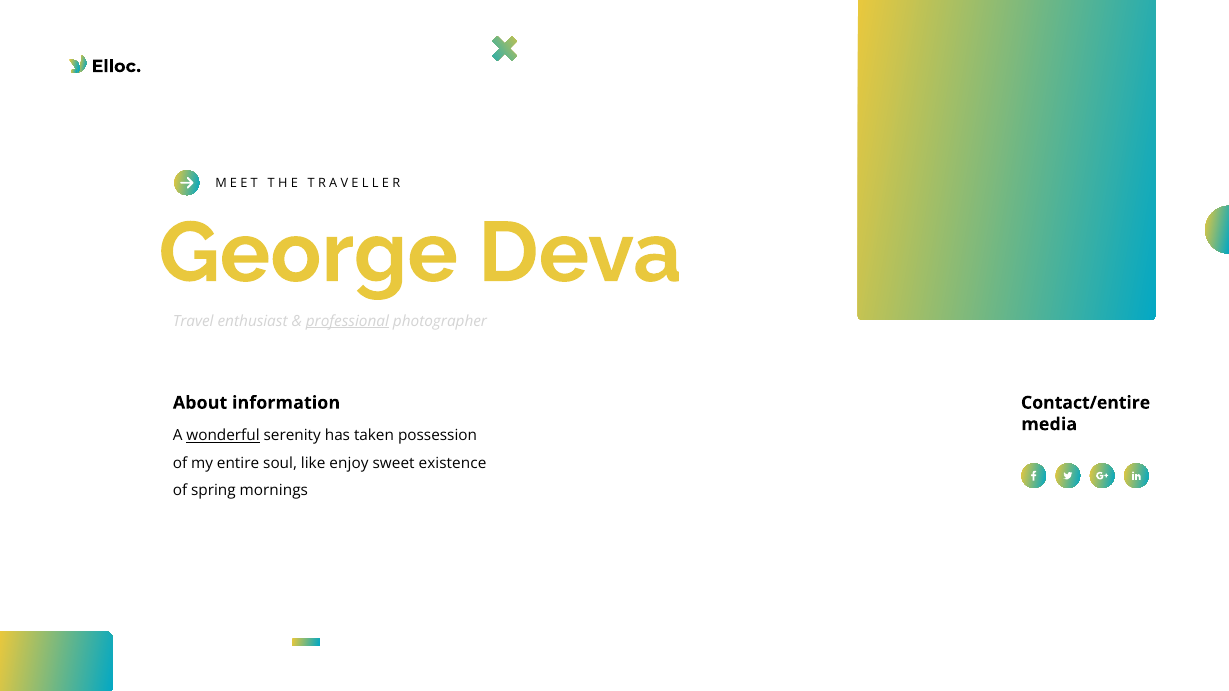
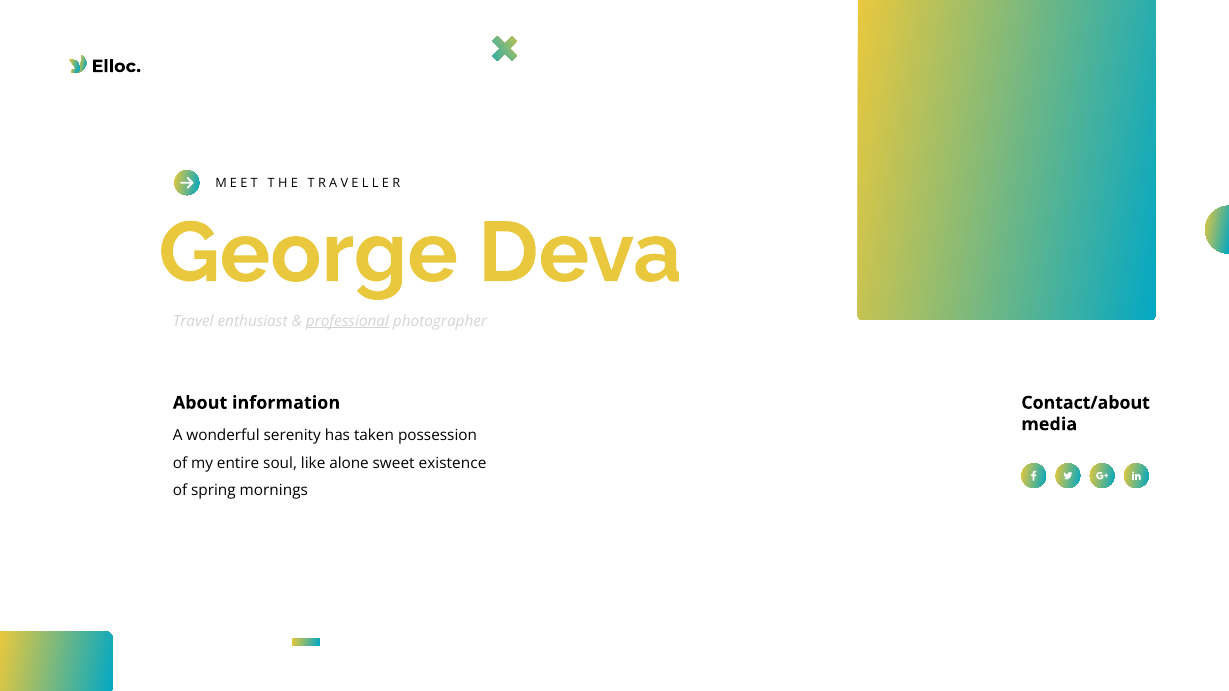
Contact/entire: Contact/entire -> Contact/about (1086, 403)
wonderful underline: present -> none (223, 436)
enjoy: enjoy -> alone (349, 463)
